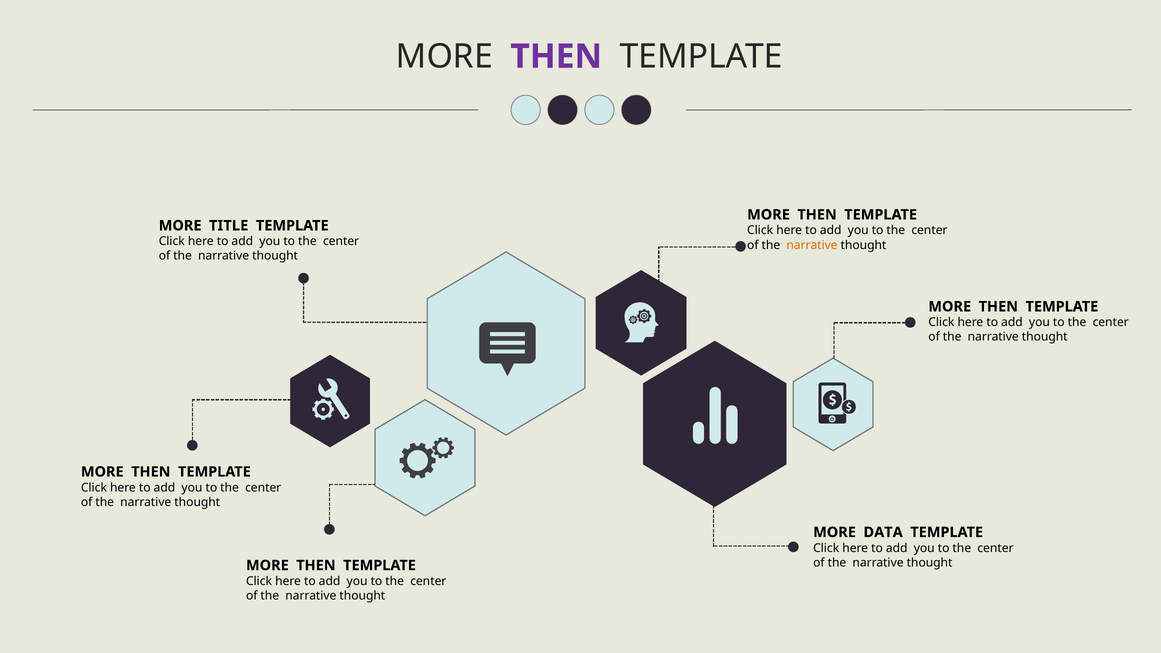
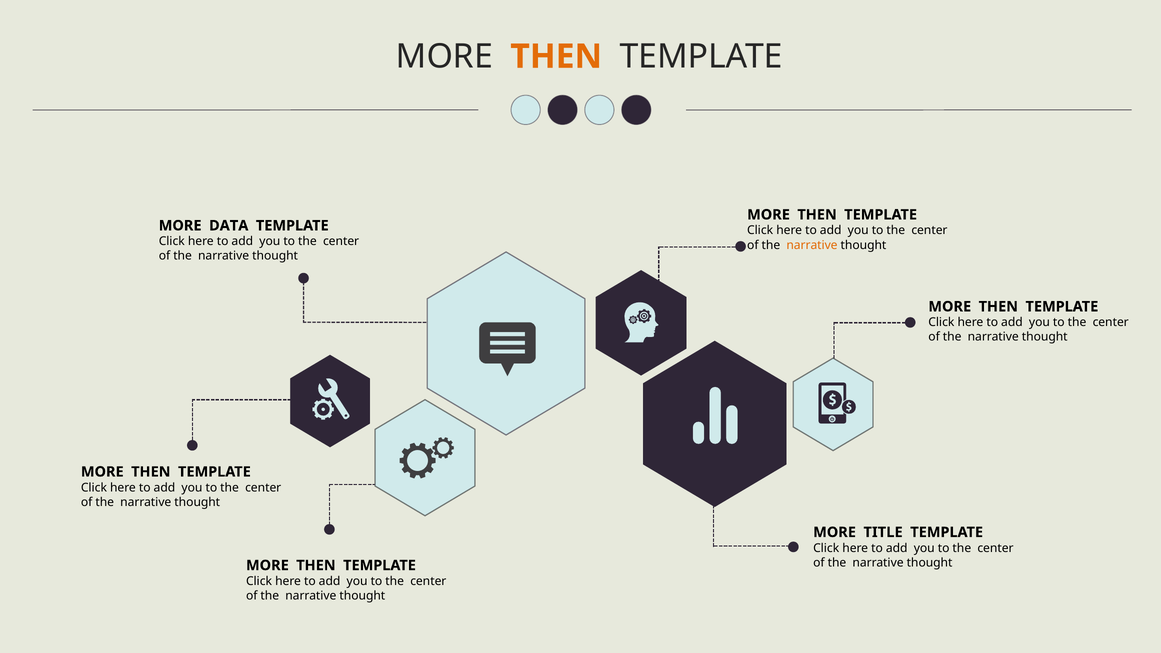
THEN colour: purple -> orange (556, 57)
TITLE: TITLE -> DATA (229, 226)
DATA: DATA -> TITLE (883, 532)
